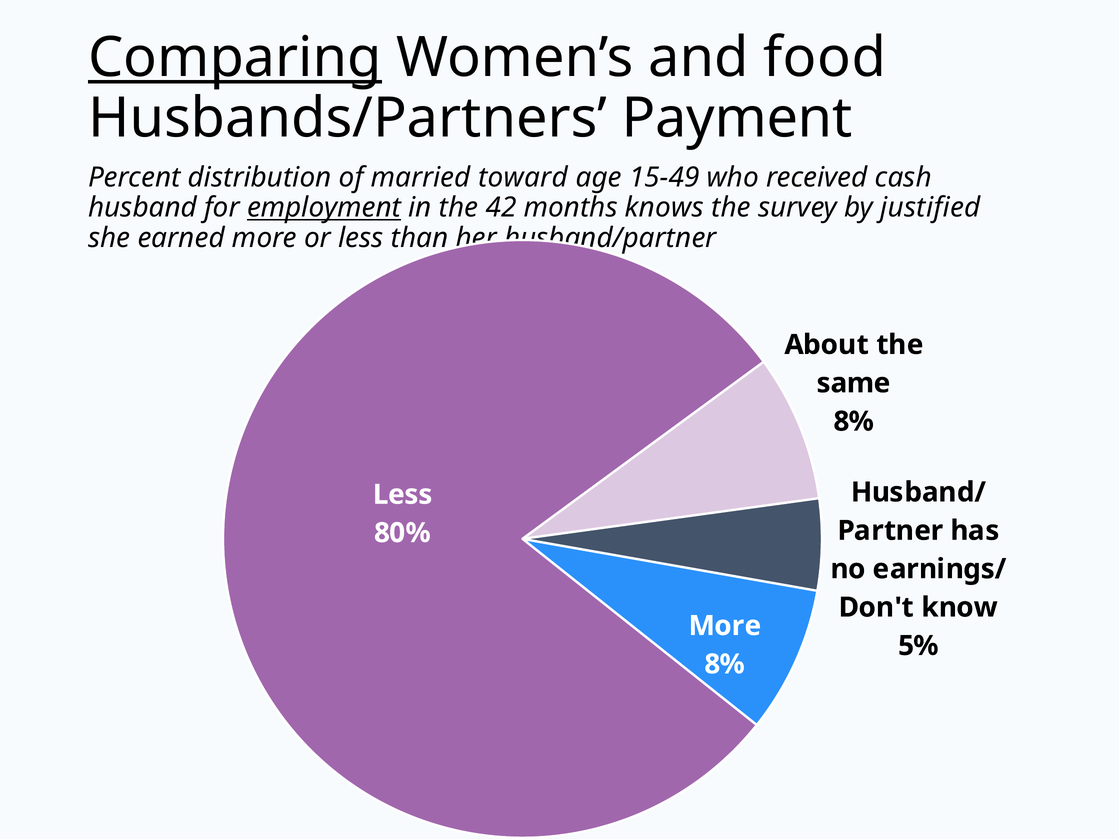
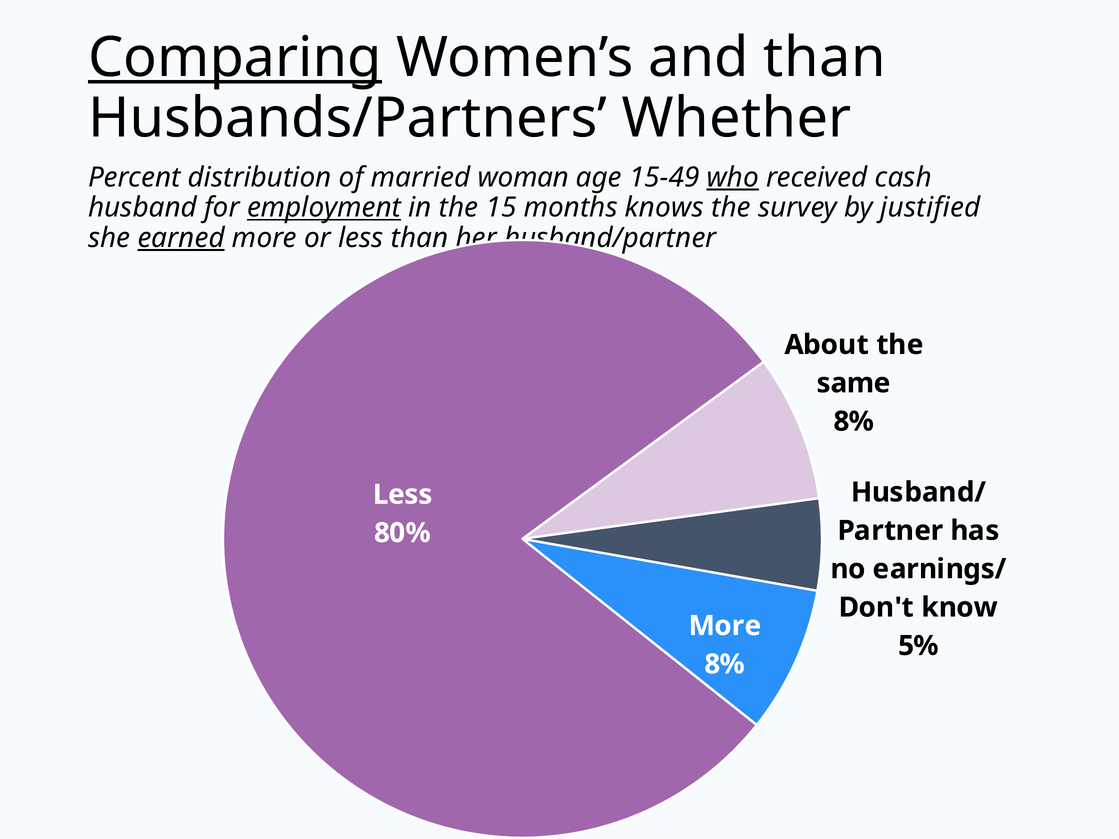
and food: food -> than (825, 58)
Payment: Payment -> Whether (737, 118)
toward: toward -> woman (523, 178)
who underline: none -> present (733, 178)
42: 42 -> 15 (501, 208)
earned underline: none -> present (181, 238)
